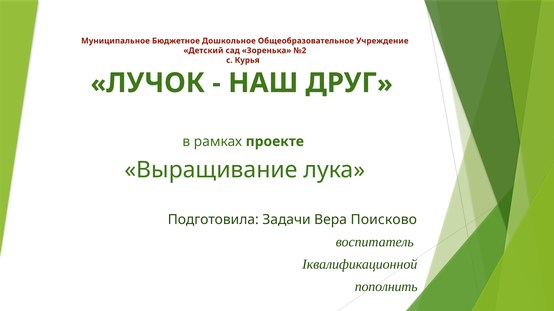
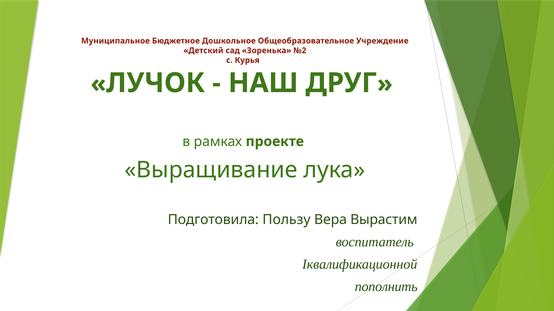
Задачи: Задачи -> Пользу (286, 220)
Поисково: Поисково -> Вырастим (384, 220)
